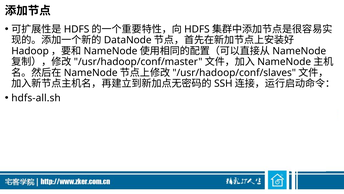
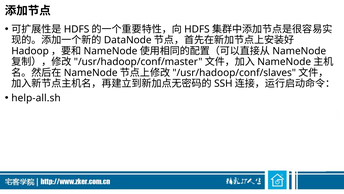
hdfs-all.sh: hdfs-all.sh -> help-all.sh (36, 98)
